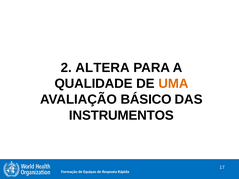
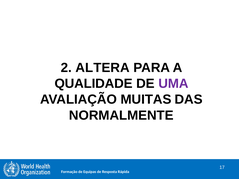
UMA colour: orange -> purple (173, 84)
BÁSICO: BÁSICO -> MUITAS (146, 100)
INSTRUMENTOS: INSTRUMENTOS -> NORMALMENTE (121, 116)
